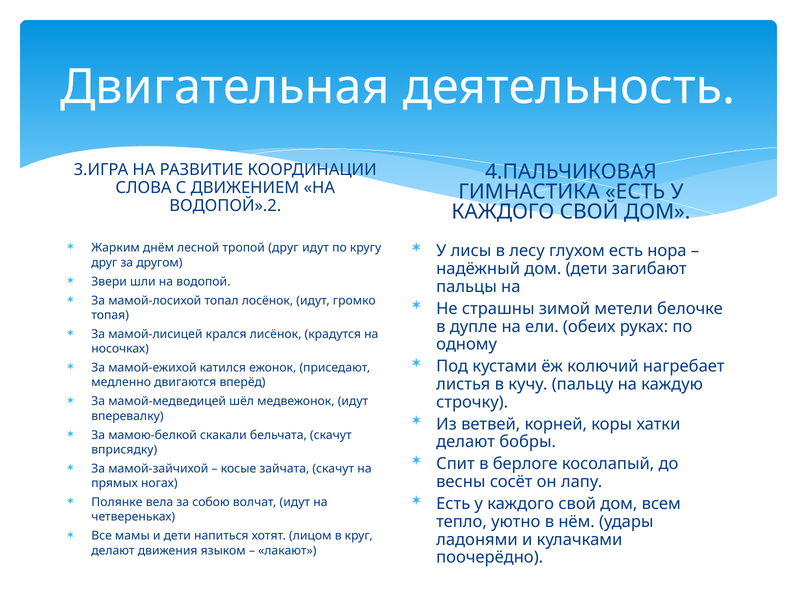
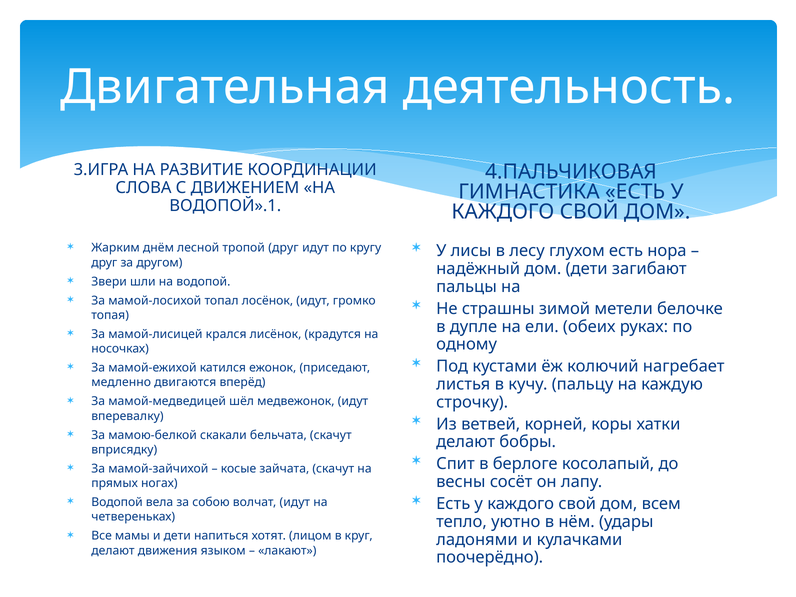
ВОДОПОЙ».2: ВОДОПОЙ».2 -> ВОДОПОЙ».1 (225, 206)
Полянке: Полянке -> Водопой (117, 502)
